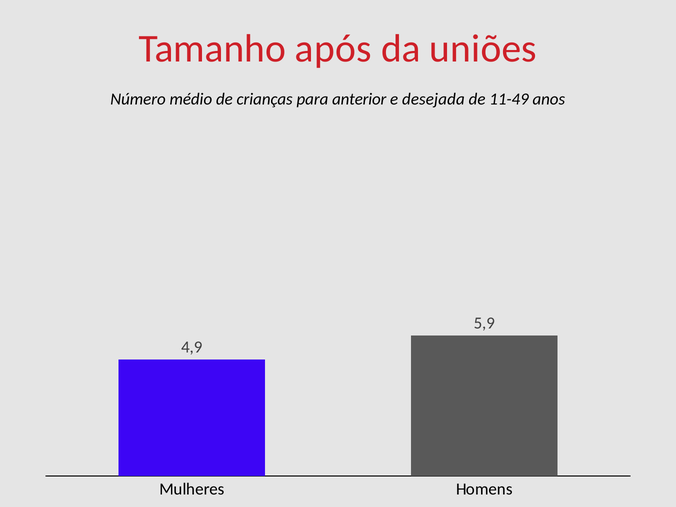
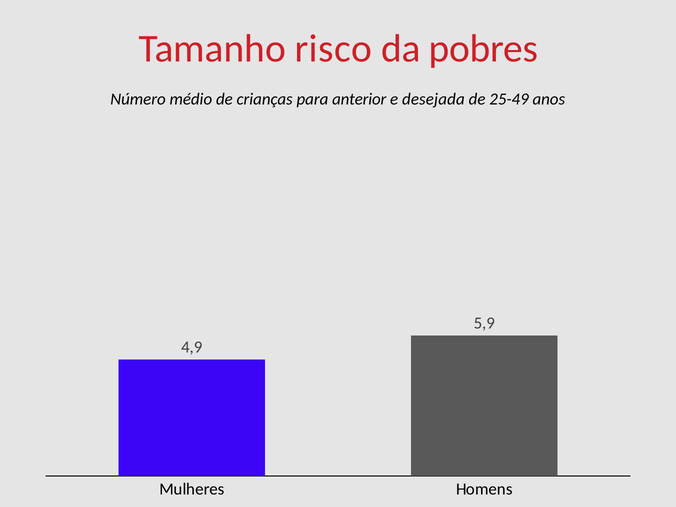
após: após -> risco (333, 49)
uniões: uniões -> pobres (483, 49)
11-49: 11-49 -> 25-49 (509, 99)
